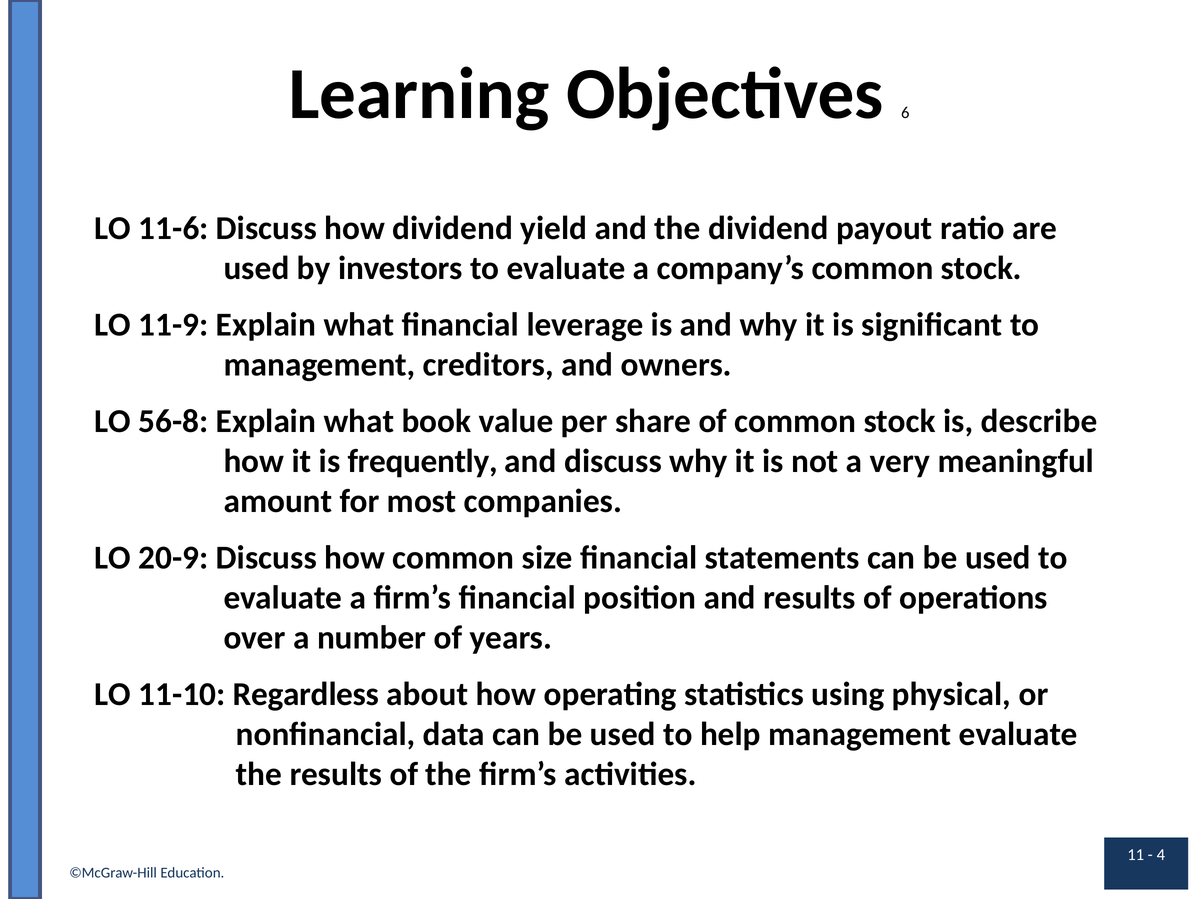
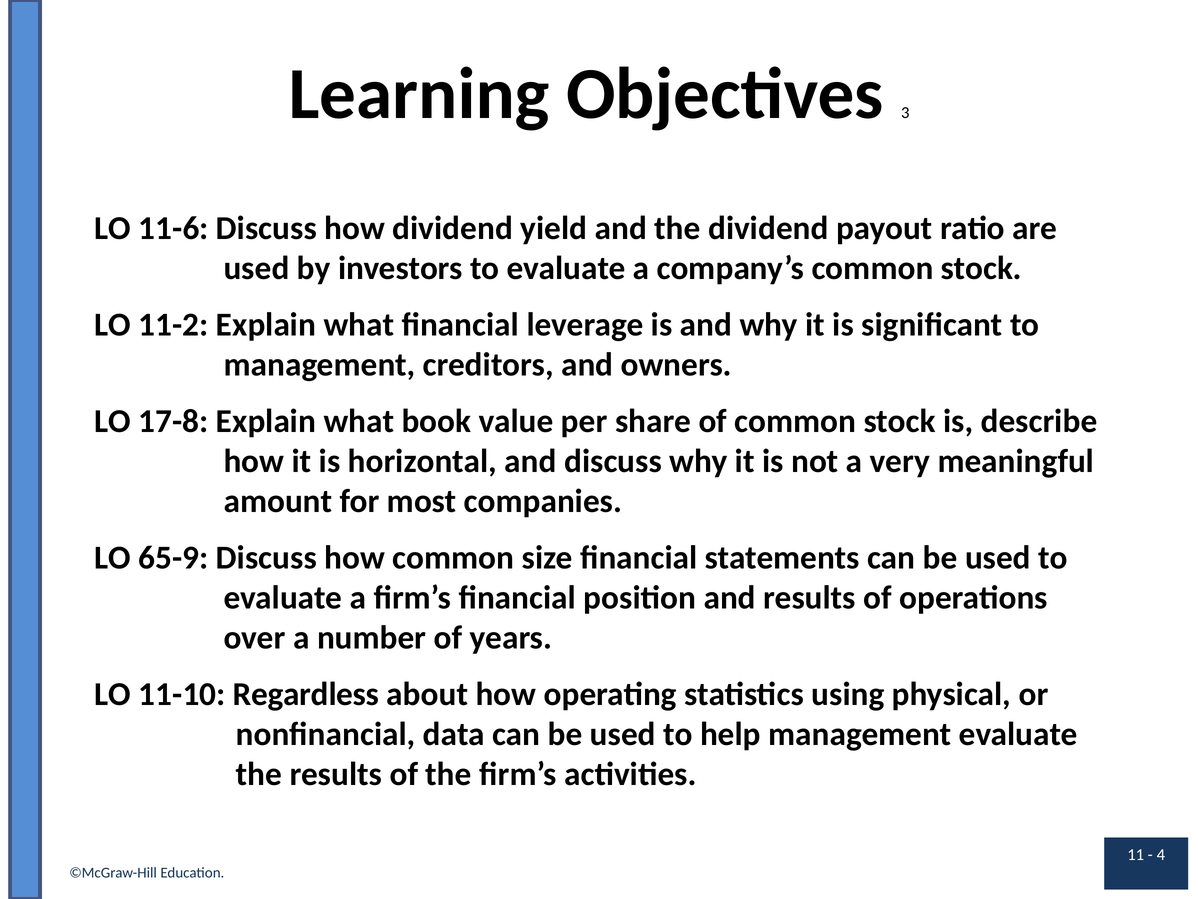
6: 6 -> 3 (905, 113)
11-9: 11-9 -> 11-2 (173, 324)
56-8: 56-8 -> 17-8 (173, 421)
frequently: frequently -> horizontal (422, 461)
20-9: 20-9 -> 65-9 (173, 558)
